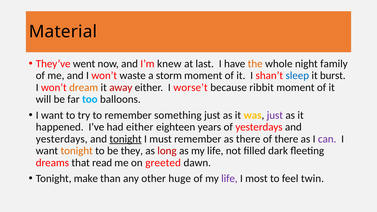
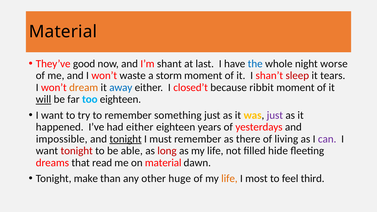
went: went -> good (84, 64)
knew: knew -> shant (169, 64)
the colour: orange -> blue (255, 64)
family: family -> worse (334, 64)
sleep colour: blue -> red (297, 76)
burst: burst -> tears (333, 76)
away colour: red -> blue (121, 87)
worse’t: worse’t -> closed’t (191, 87)
will underline: none -> present (44, 99)
too balloons: balloons -> eighteen (120, 99)
yesterdays: yesterdays -> impossible (62, 139)
of there: there -> living (286, 139)
tonight colour: orange -> red (77, 151)
they: they -> able (132, 151)
dark: dark -> hide (278, 151)
on greeted: greeted -> material (163, 163)
life colour: purple -> orange (229, 178)
twin: twin -> third (313, 178)
